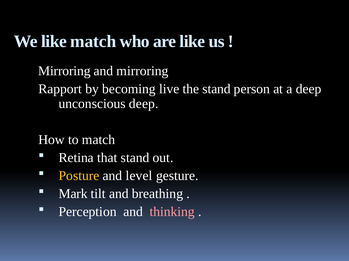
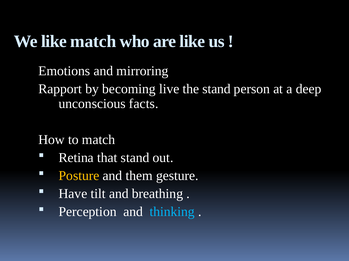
Mirroring: Mirroring -> Emotions (64, 71)
unconscious deep: deep -> facts (144, 104)
level: level -> them (139, 176)
Mark: Mark -> Have (73, 194)
thinking colour: pink -> light blue (172, 212)
